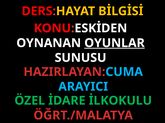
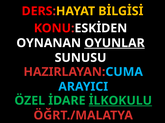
İLKOKULU underline: none -> present (120, 101)
